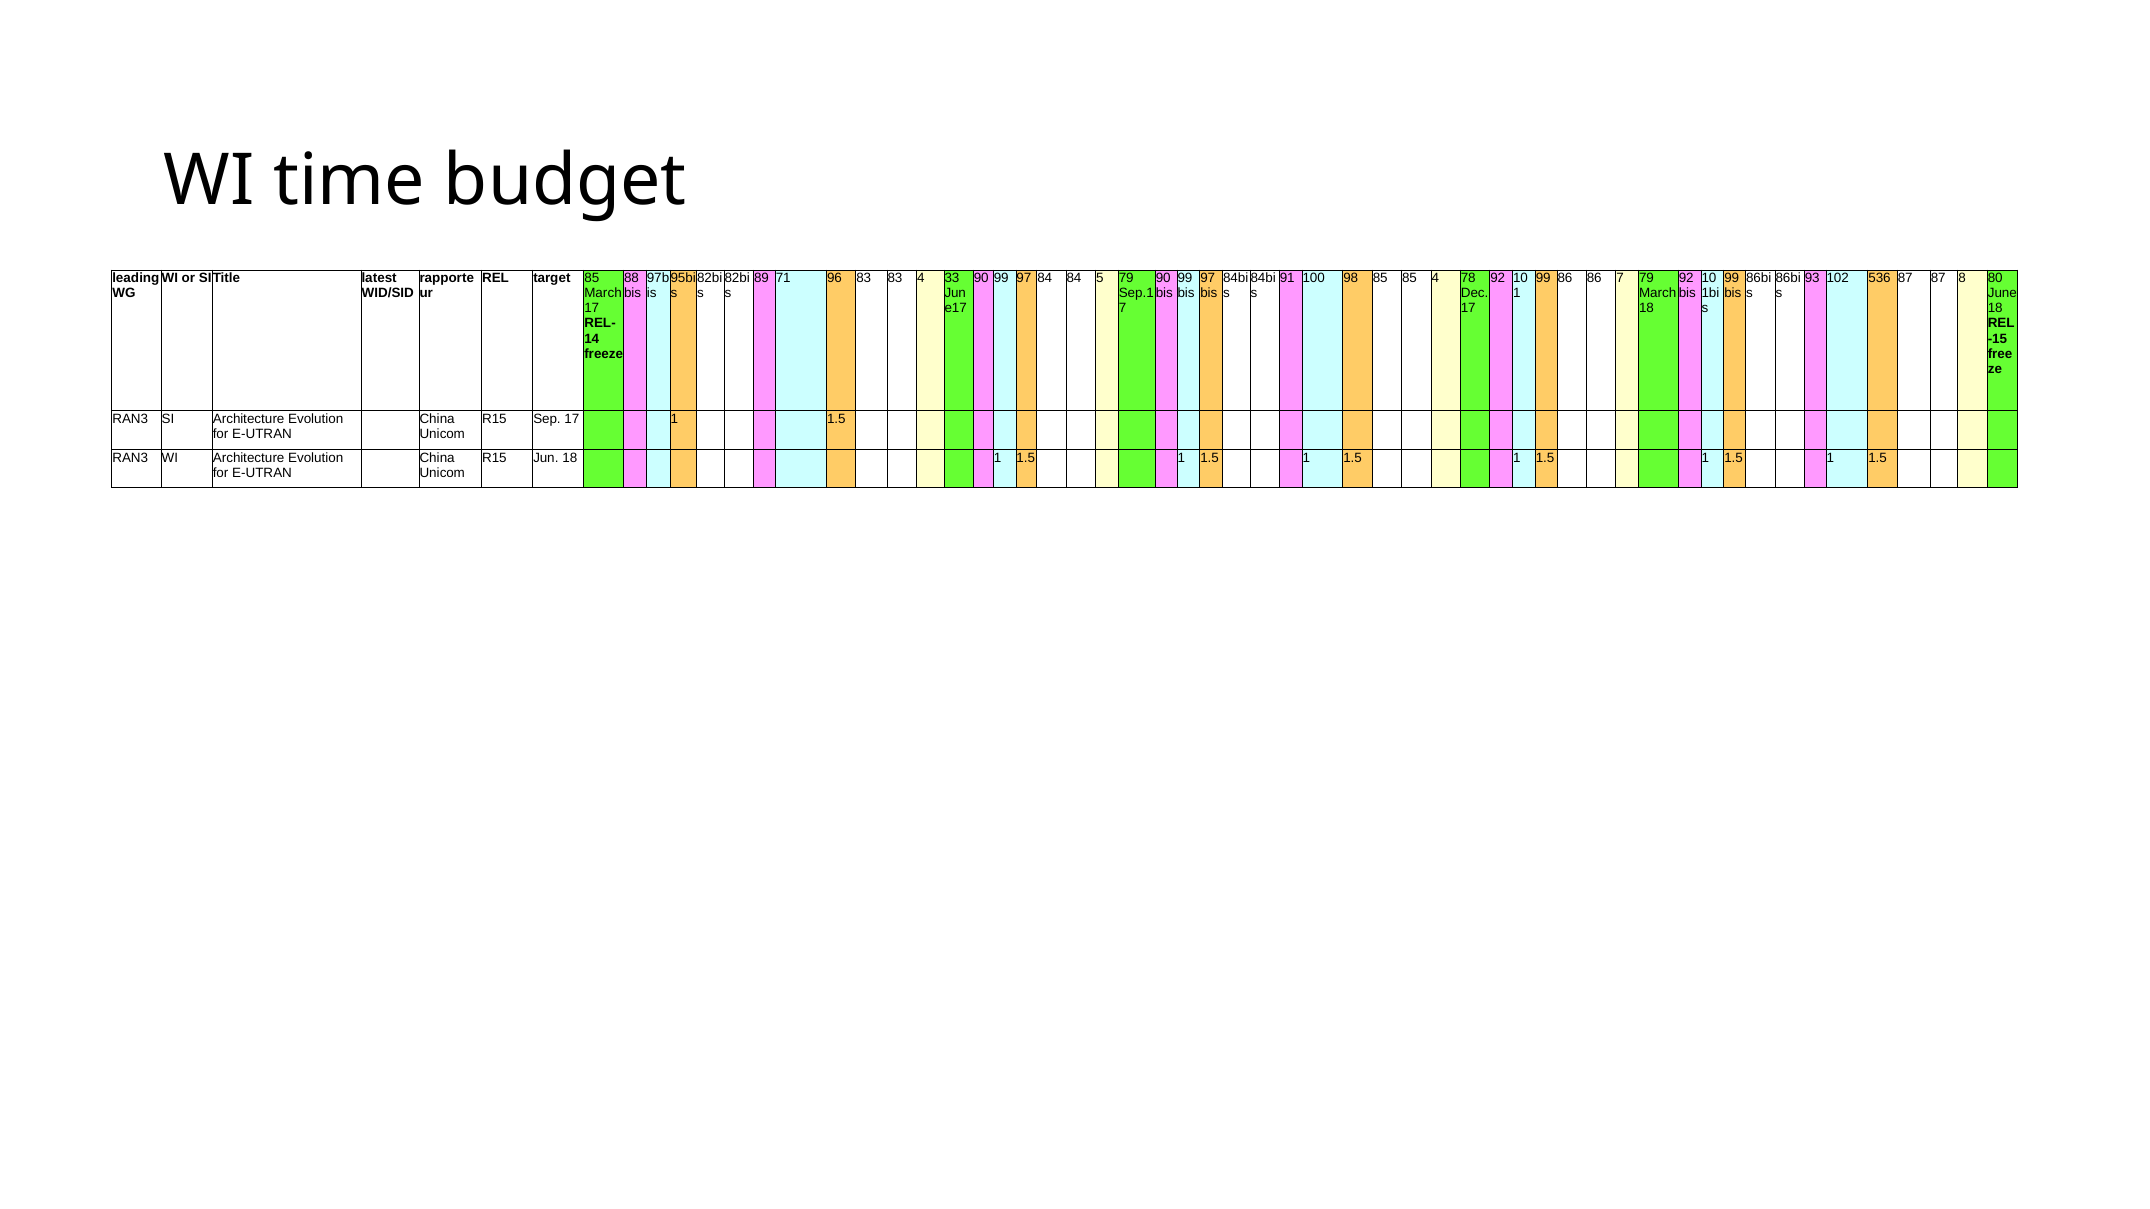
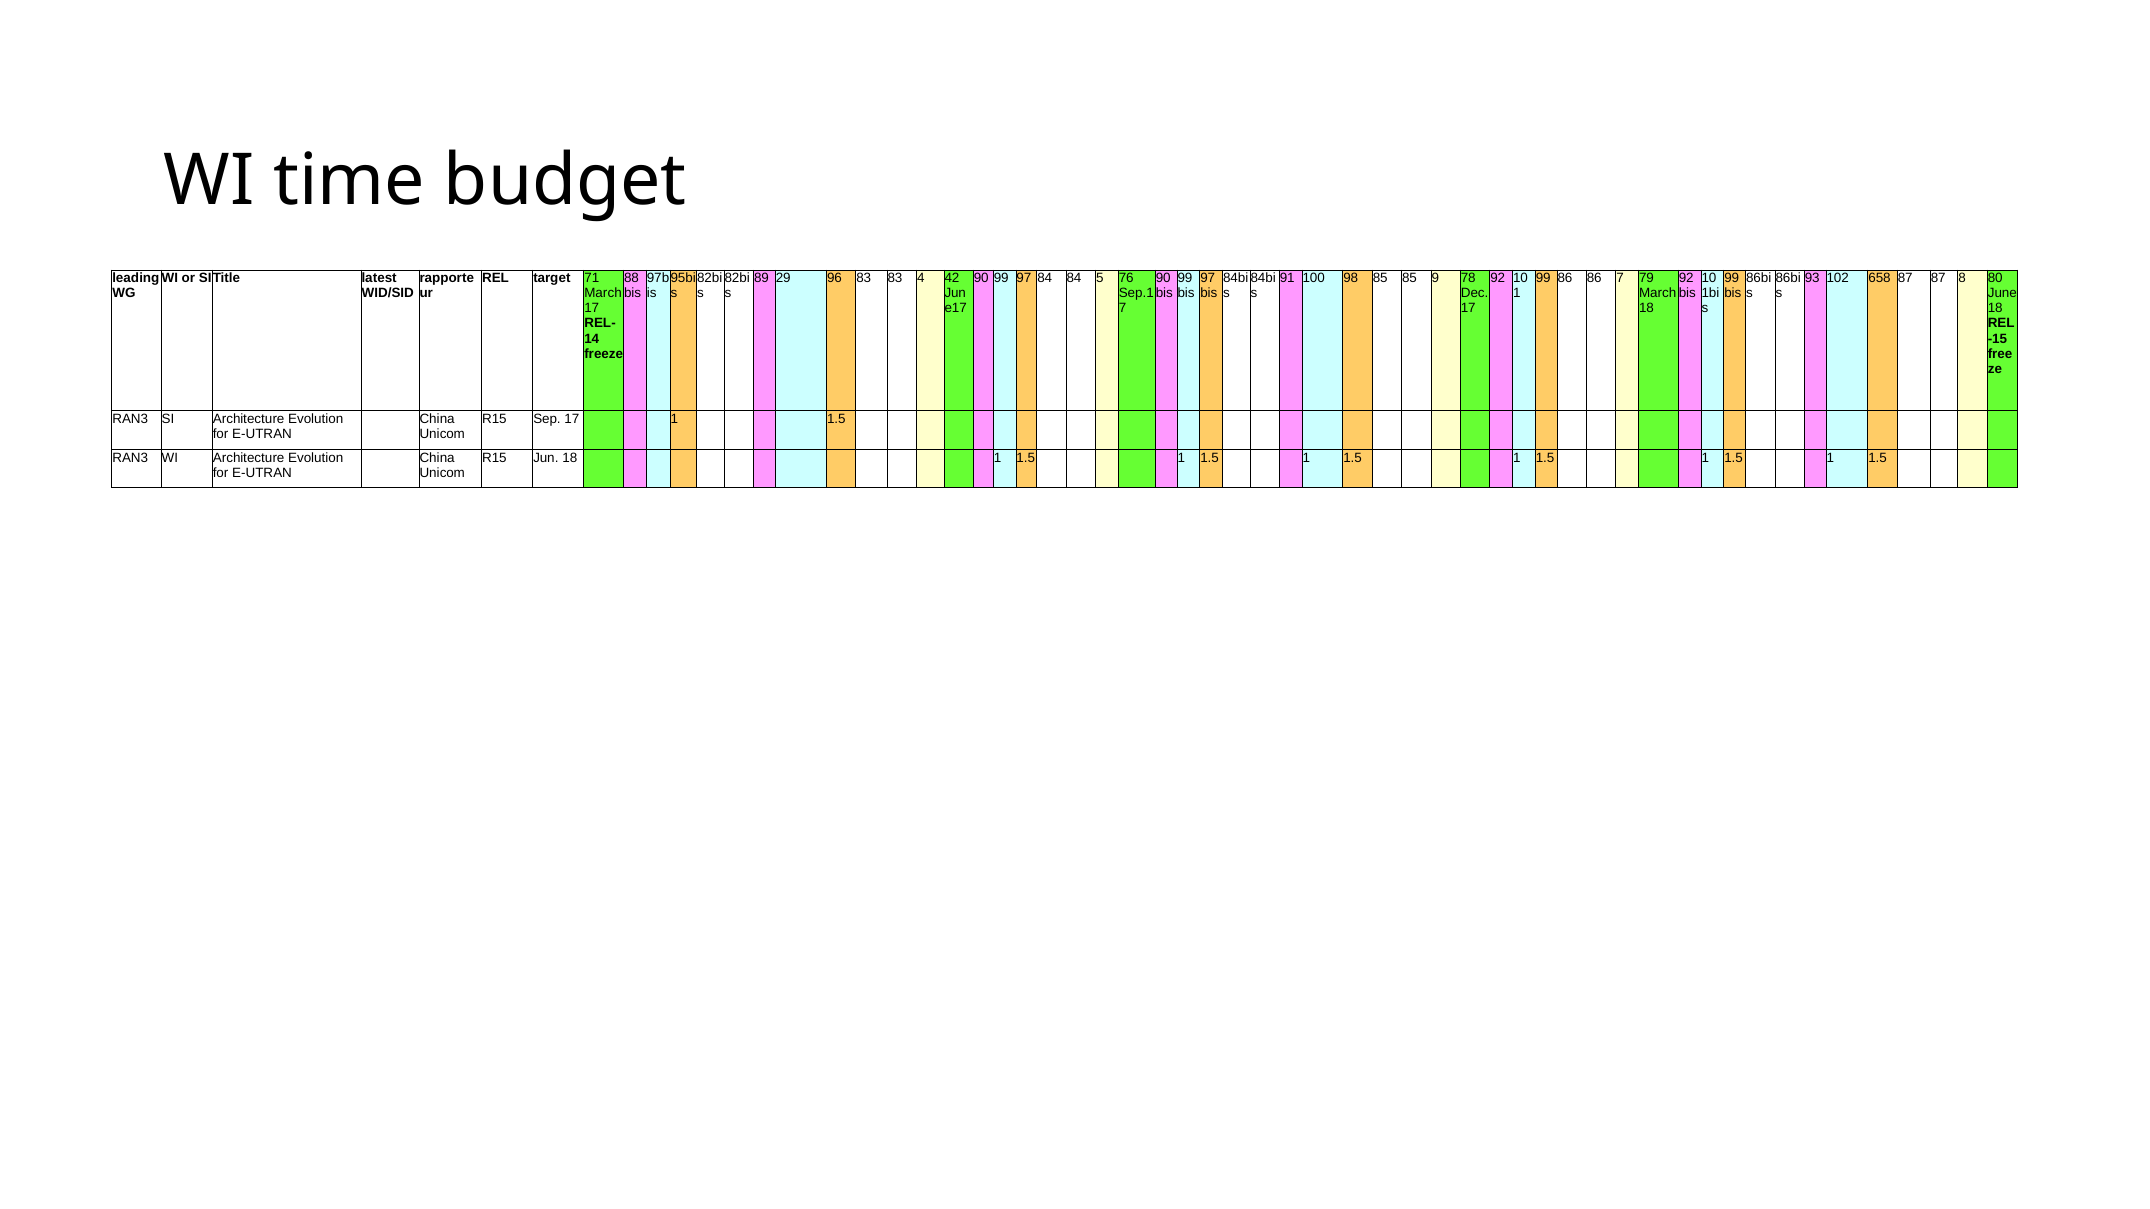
target 85: 85 -> 71 (592, 278)
71: 71 -> 29 (783, 278)
33: 33 -> 42 (952, 278)
5 79: 79 -> 76 (1126, 278)
85 4: 4 -> 9 (1435, 278)
536: 536 -> 658 (1880, 278)
